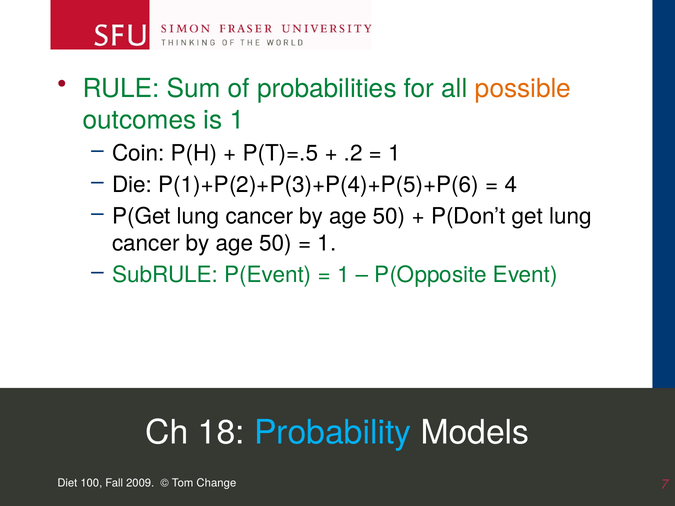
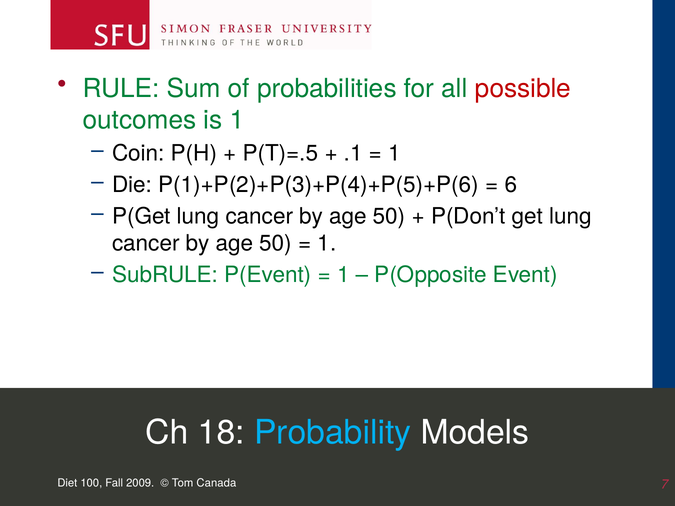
possible colour: orange -> red (523, 88)
.2: .2 -> .1 (353, 153)
4: 4 -> 6 (511, 185)
Change: Change -> Canada (216, 483)
